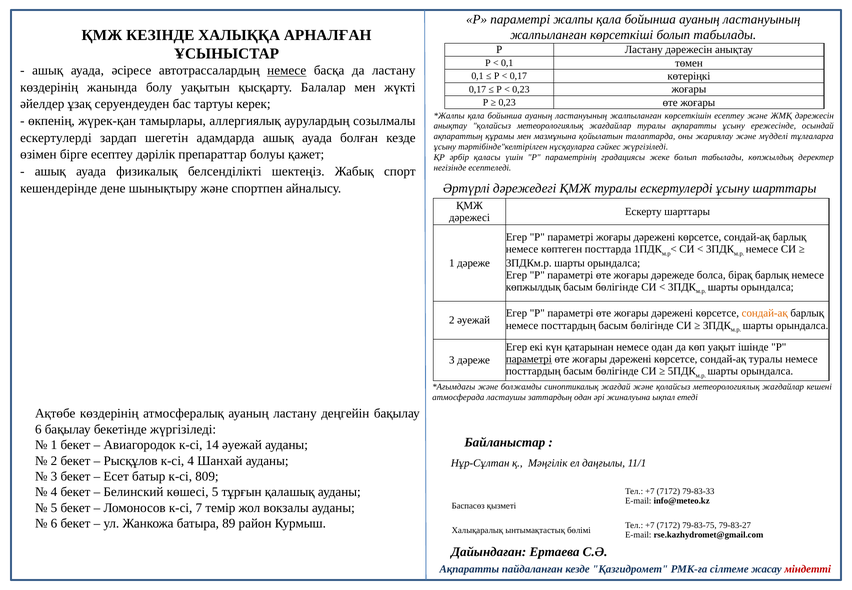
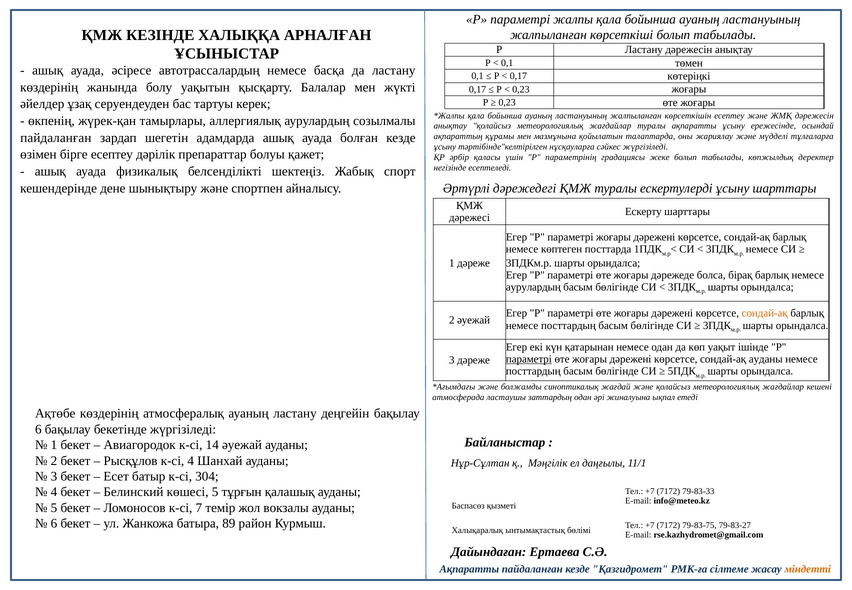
немесе underline: present -> none (287, 71)
ескертулерді: ескертулерді -> пайдаланған (56, 138)
көпжылдық: көпжылдық -> аурулардың (533, 287)
сондай-ақ туралы: туралы -> ауданы (766, 359)
809: 809 -> 304 (207, 476)
міндетті colour: red -> orange (808, 569)
